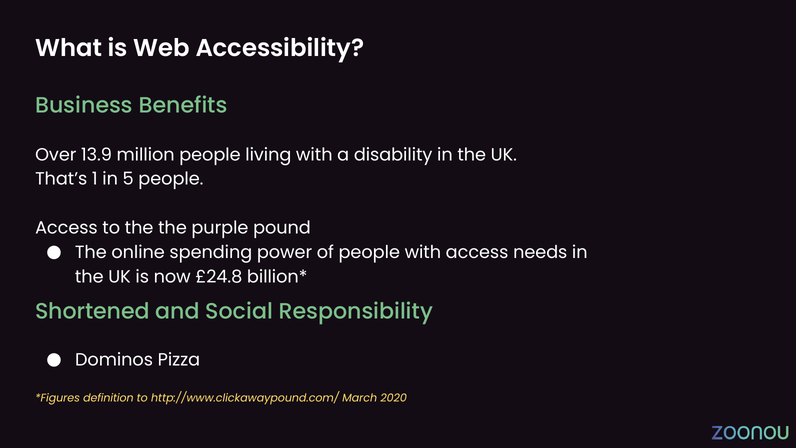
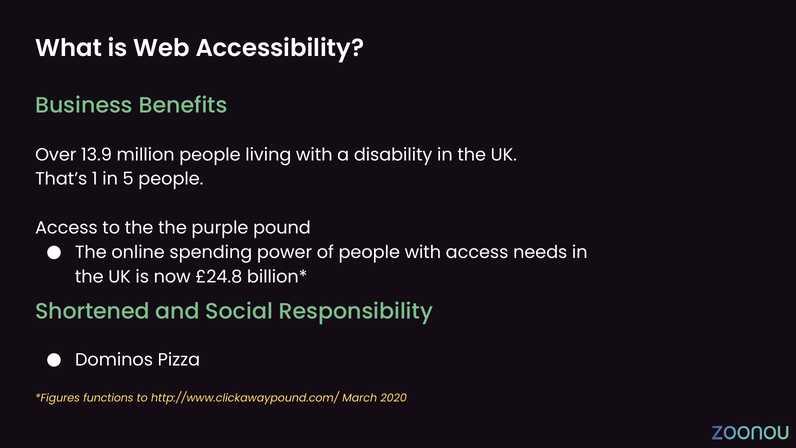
definition: definition -> functions (108, 398)
